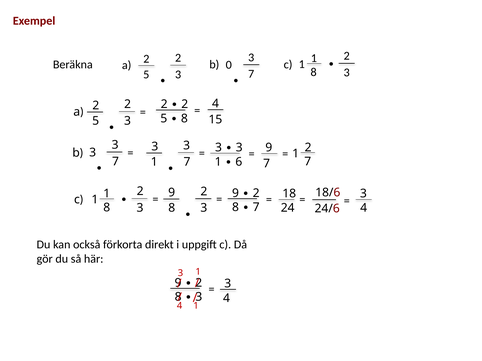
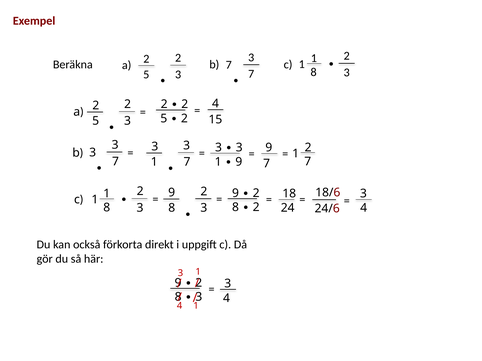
Beräkna 0: 0 -> 7 (229, 65)
8: 8 -> 2 (184, 119)
6: 6 -> 9 (239, 162)
7: 7 -> 2 (256, 208)
